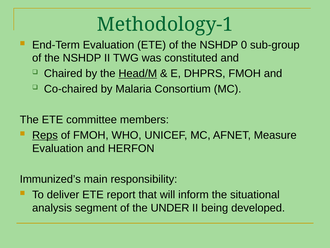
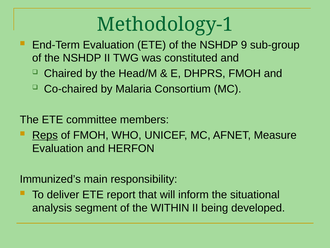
0: 0 -> 9 (244, 45)
Head/M underline: present -> none (138, 73)
UNDER: UNDER -> WITHIN (170, 208)
